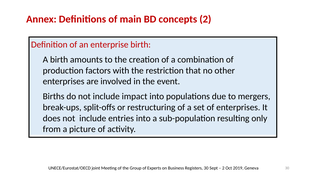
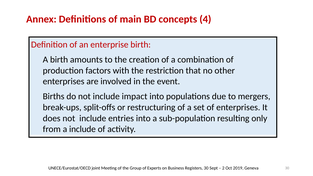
concepts 2: 2 -> 4 (205, 19)
a picture: picture -> include (82, 129)
